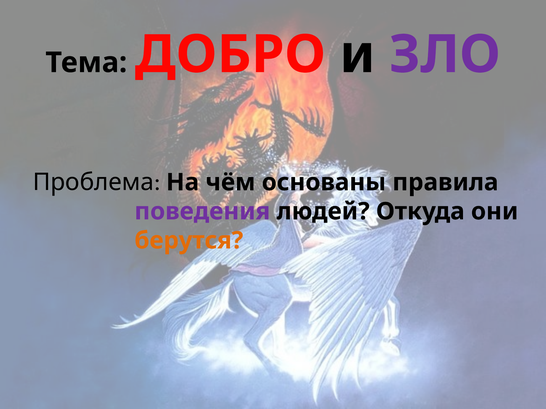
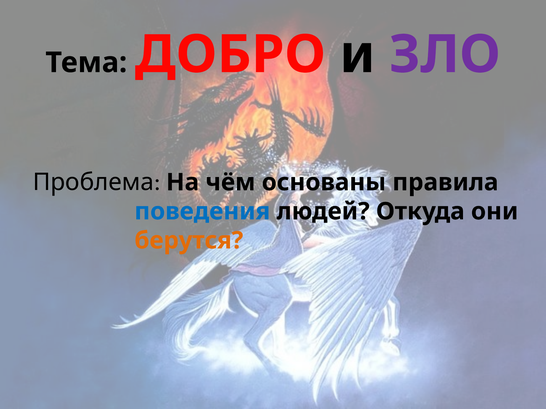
поведения colour: purple -> blue (202, 212)
